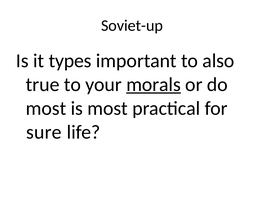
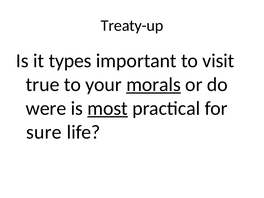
Soviet-up: Soviet-up -> Treaty-up (132, 26)
also: also -> visit (218, 61)
most: most -> were (46, 108)
most underline: none -> present (108, 108)
